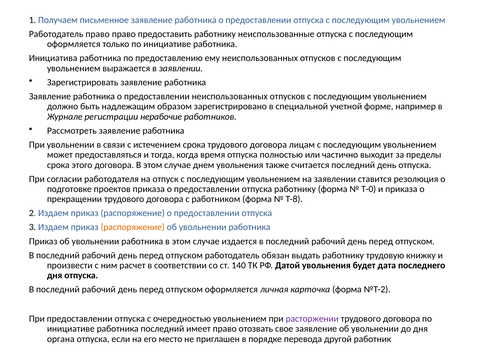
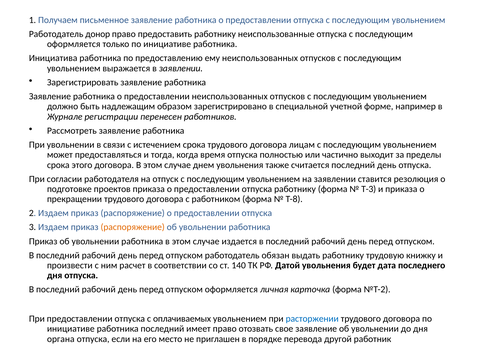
Работодатель право: право -> донор (98, 34)
нерабочие: нерабочие -> перенесен (161, 116)
Т-0: Т-0 -> Т-3 (369, 189)
очередностью: очередностью -> оплачиваемых (182, 318)
расторжении colour: purple -> blue (312, 318)
